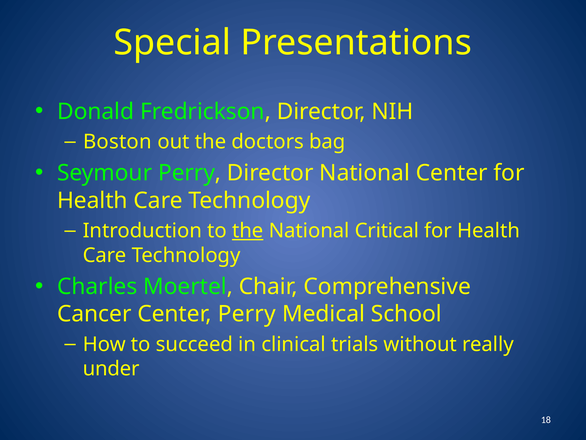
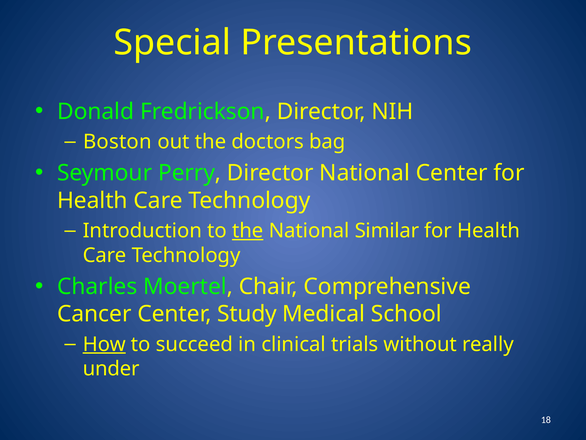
Critical: Critical -> Similar (387, 231)
Center Perry: Perry -> Study (247, 314)
How underline: none -> present (104, 344)
